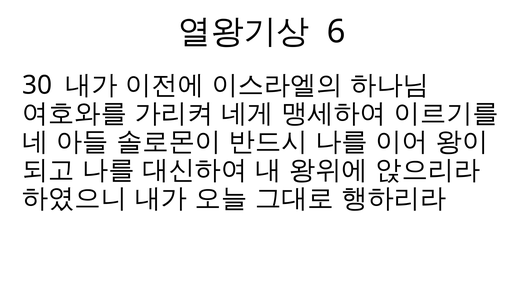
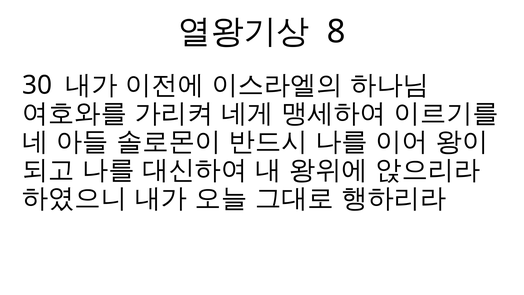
6: 6 -> 8 (336, 32)
